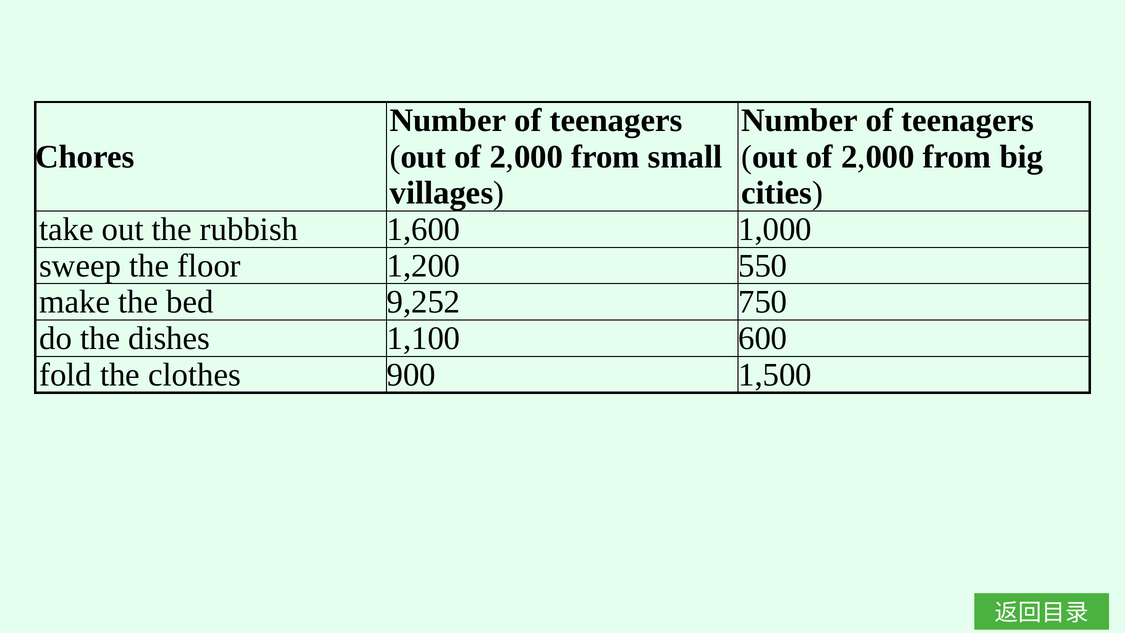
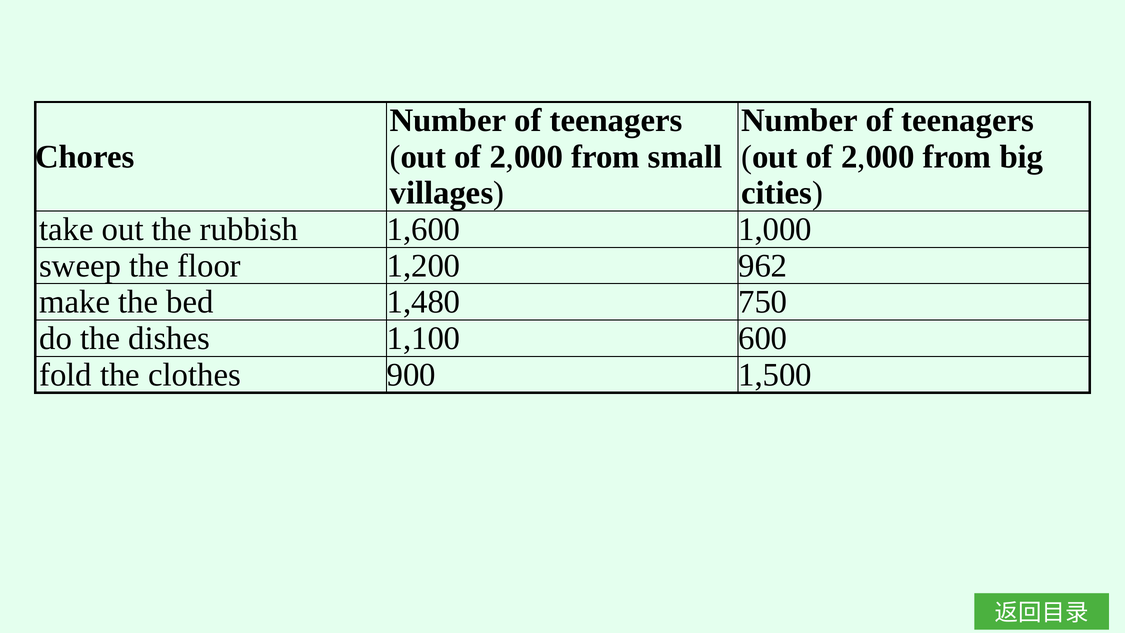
550: 550 -> 962 (763, 266)
9,252: 9,252 -> 1,480 (424, 302)
